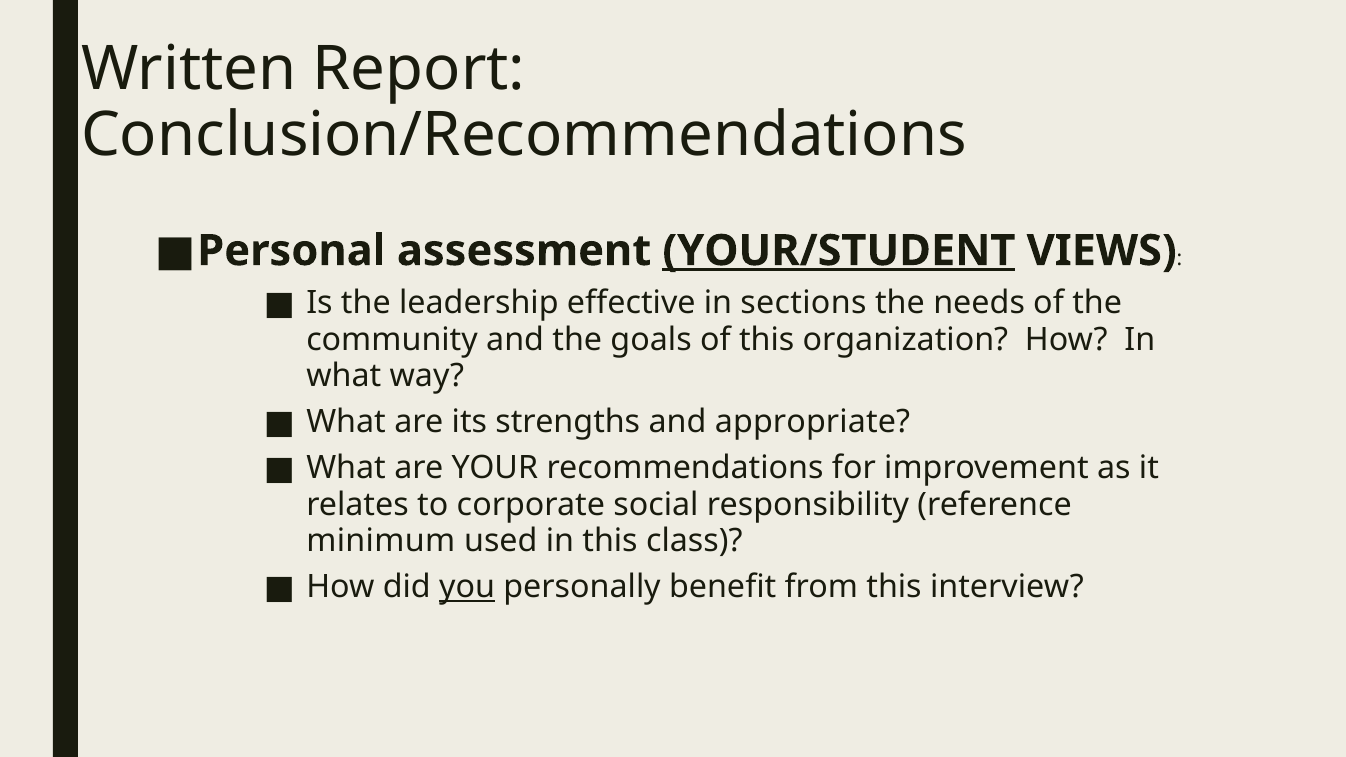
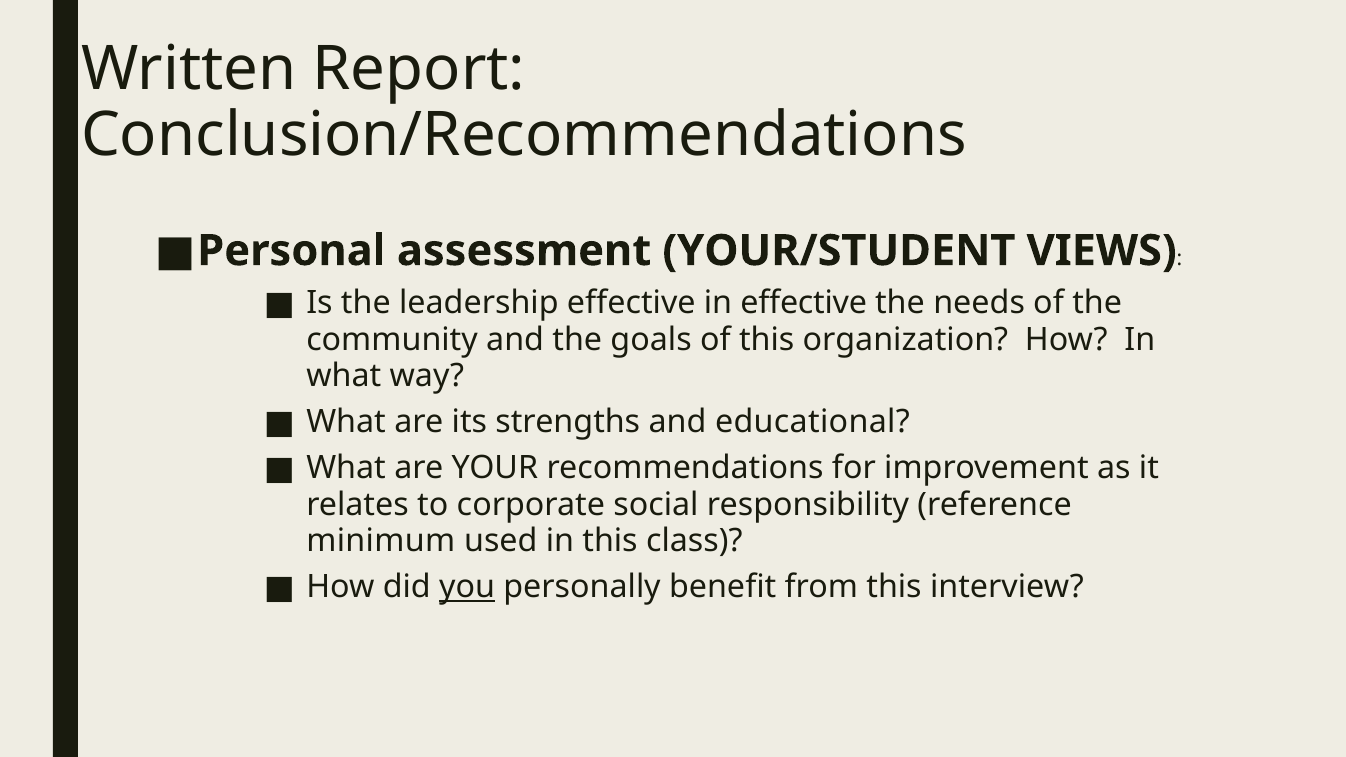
YOUR/STUDENT underline: present -> none (839, 251)
in sections: sections -> effective (804, 303)
appropriate: appropriate -> educational (812, 422)
